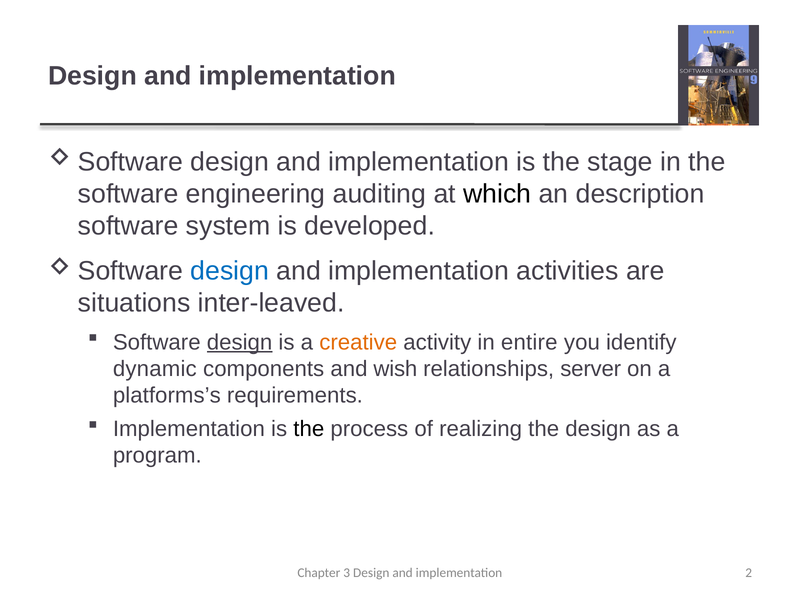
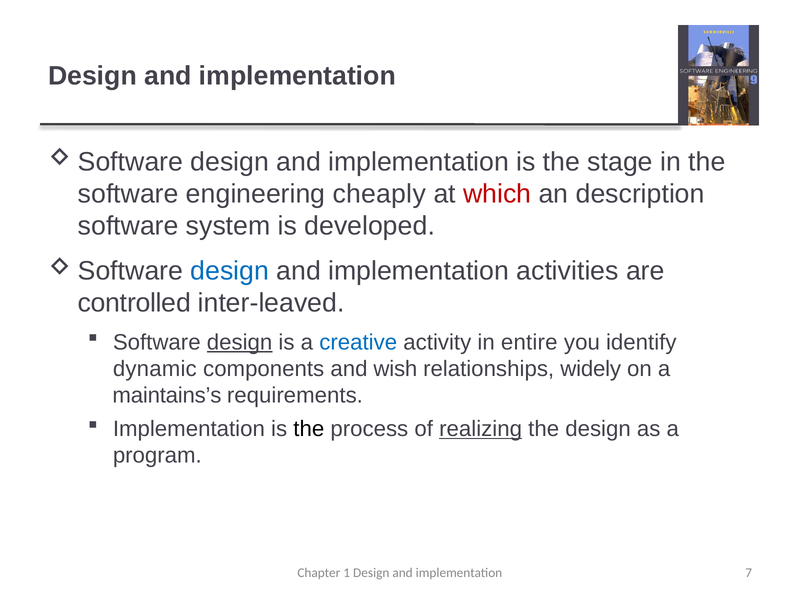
auditing: auditing -> cheaply (379, 194)
which colour: black -> red (497, 194)
situations: situations -> controlled (134, 303)
creative colour: orange -> blue (358, 342)
server: server -> widely (591, 369)
platforms’s: platforms’s -> maintains’s (167, 396)
realizing underline: none -> present (481, 429)
3: 3 -> 1 (347, 573)
2: 2 -> 7 (749, 573)
